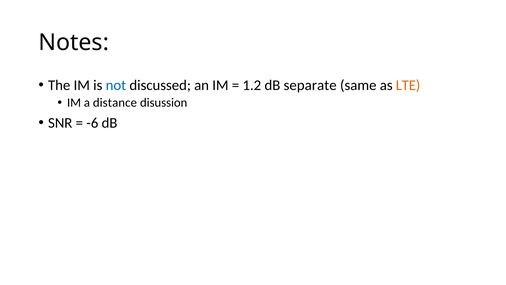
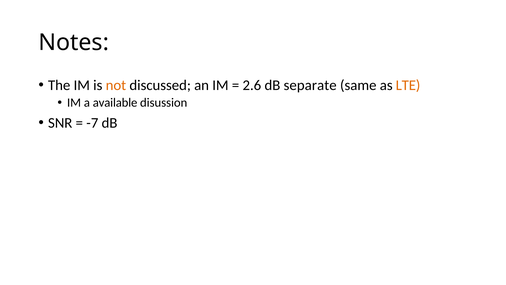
not colour: blue -> orange (116, 85)
1.2: 1.2 -> 2.6 (252, 85)
distance: distance -> available (115, 103)
-6: -6 -> -7 (92, 123)
